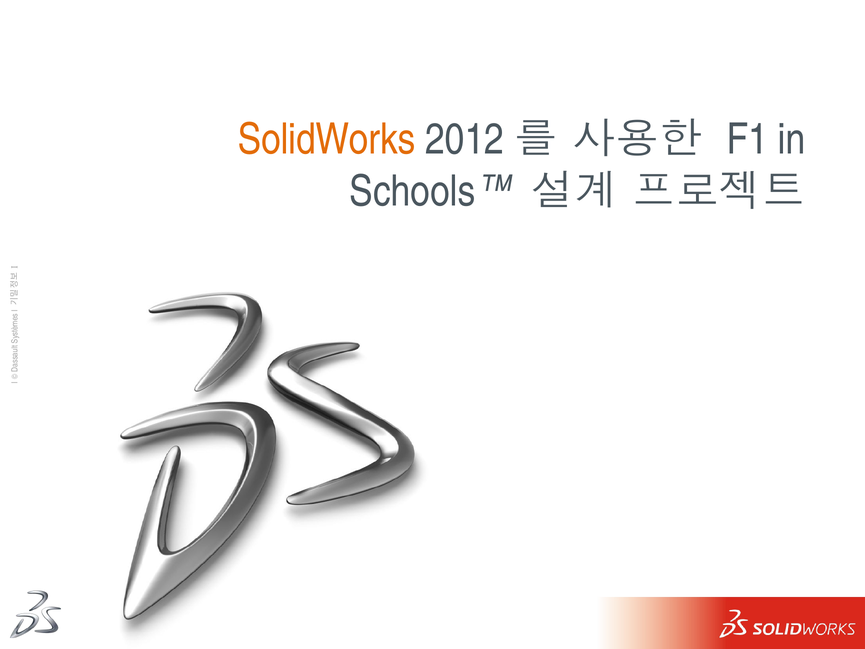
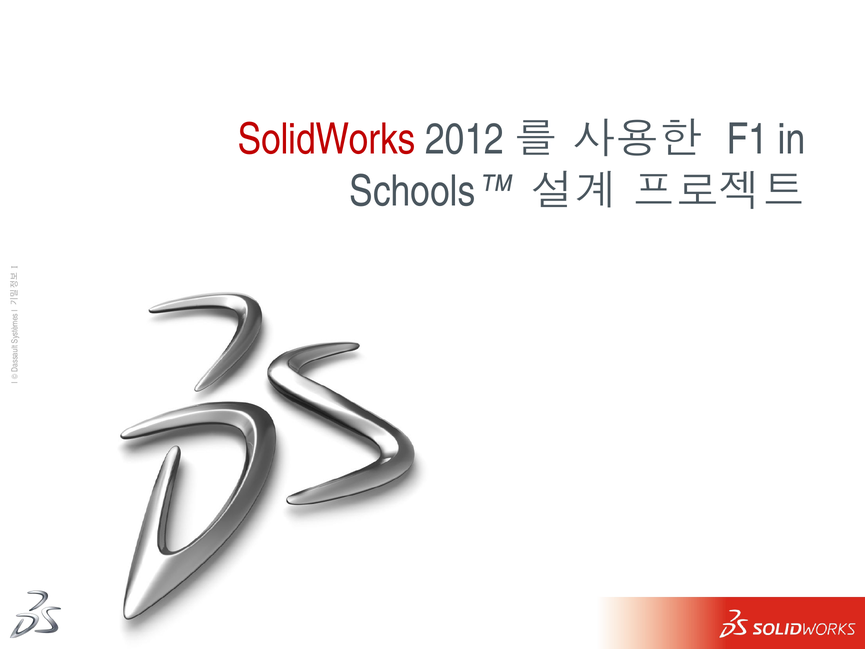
SolidWorks colour: orange -> red (326, 139)
